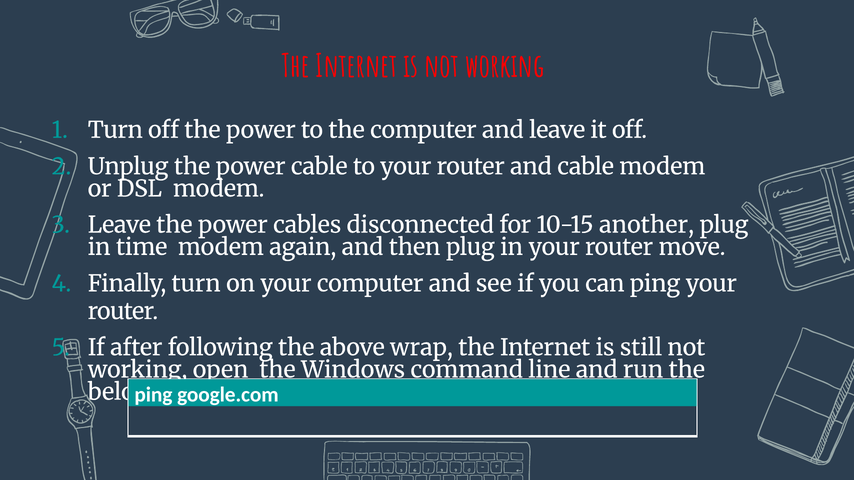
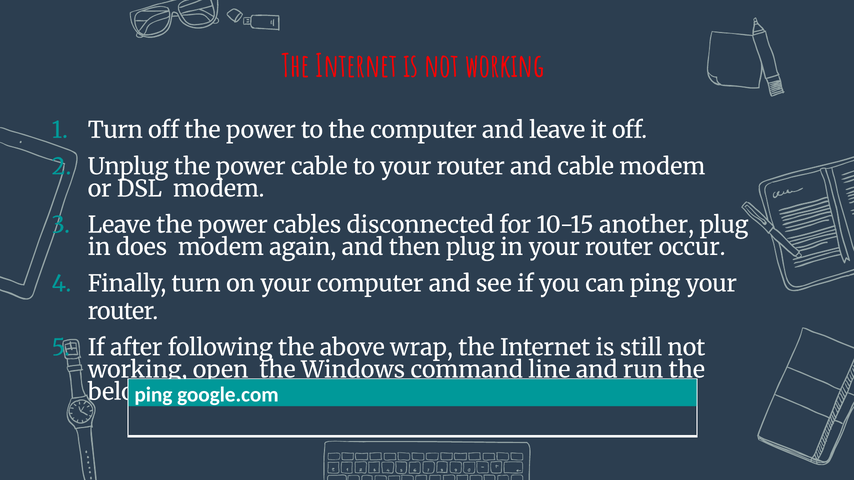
time: time -> does (142, 247)
move: move -> occur (692, 247)
